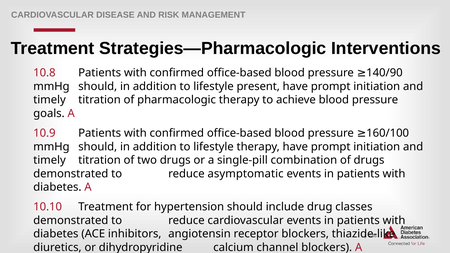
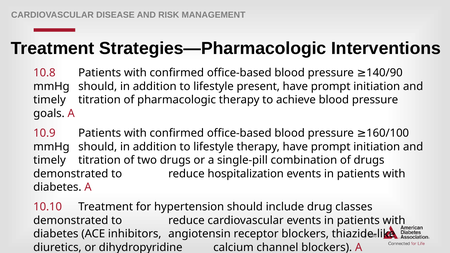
asymptomatic: asymptomatic -> hospitalization (246, 174)
